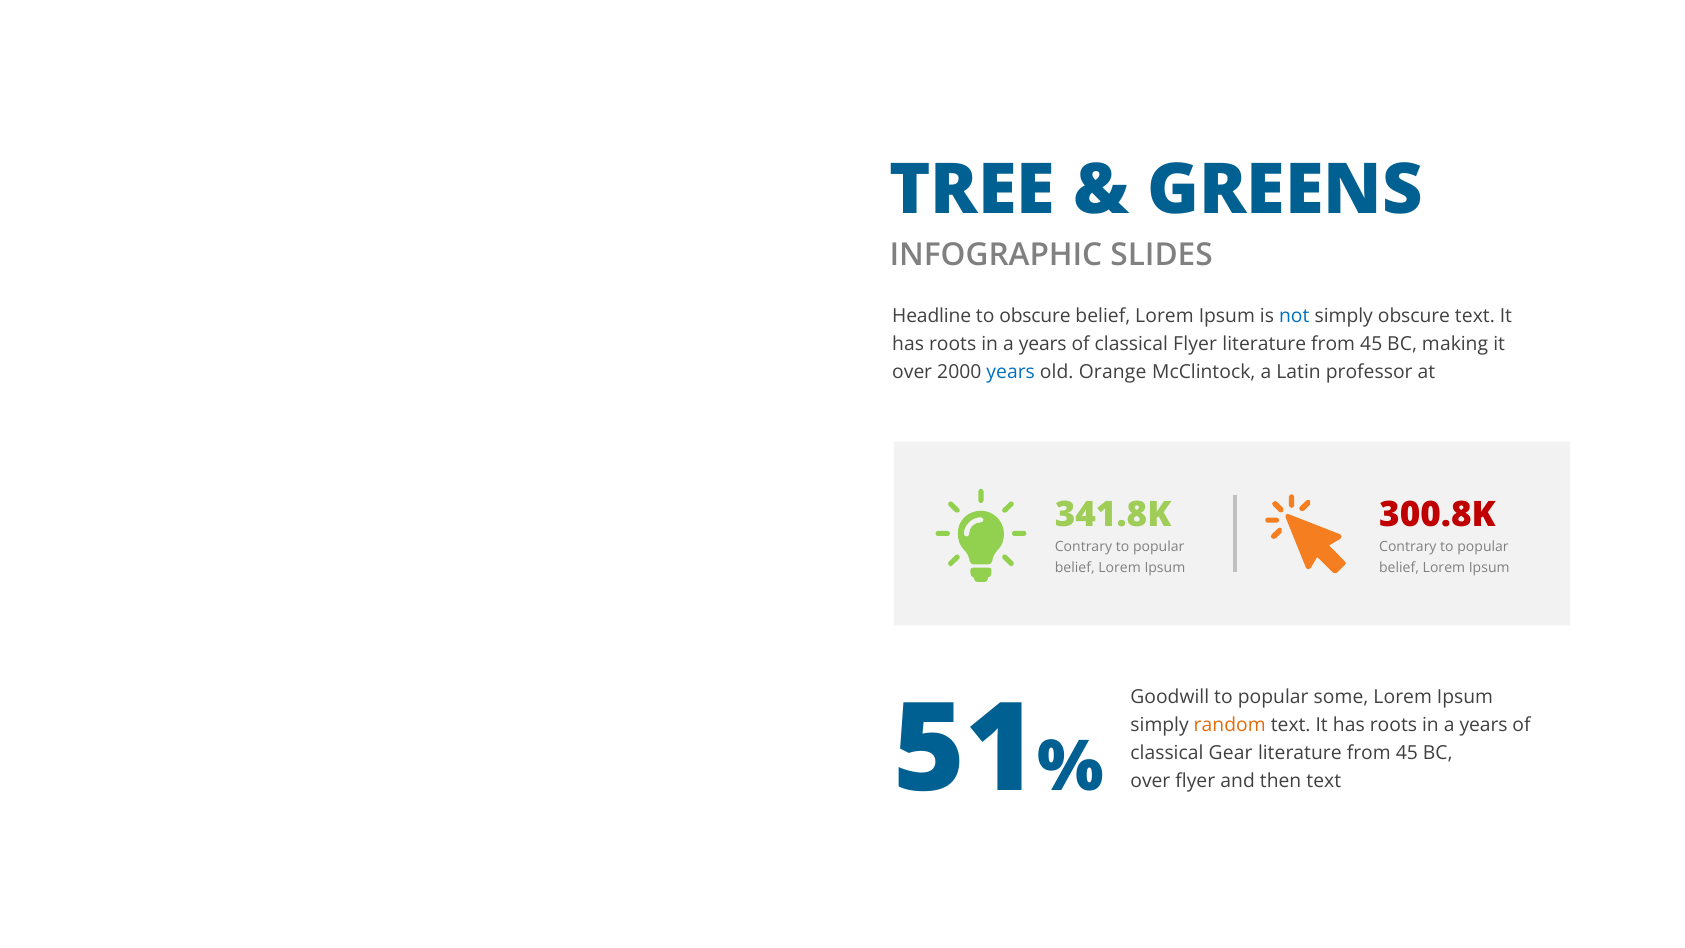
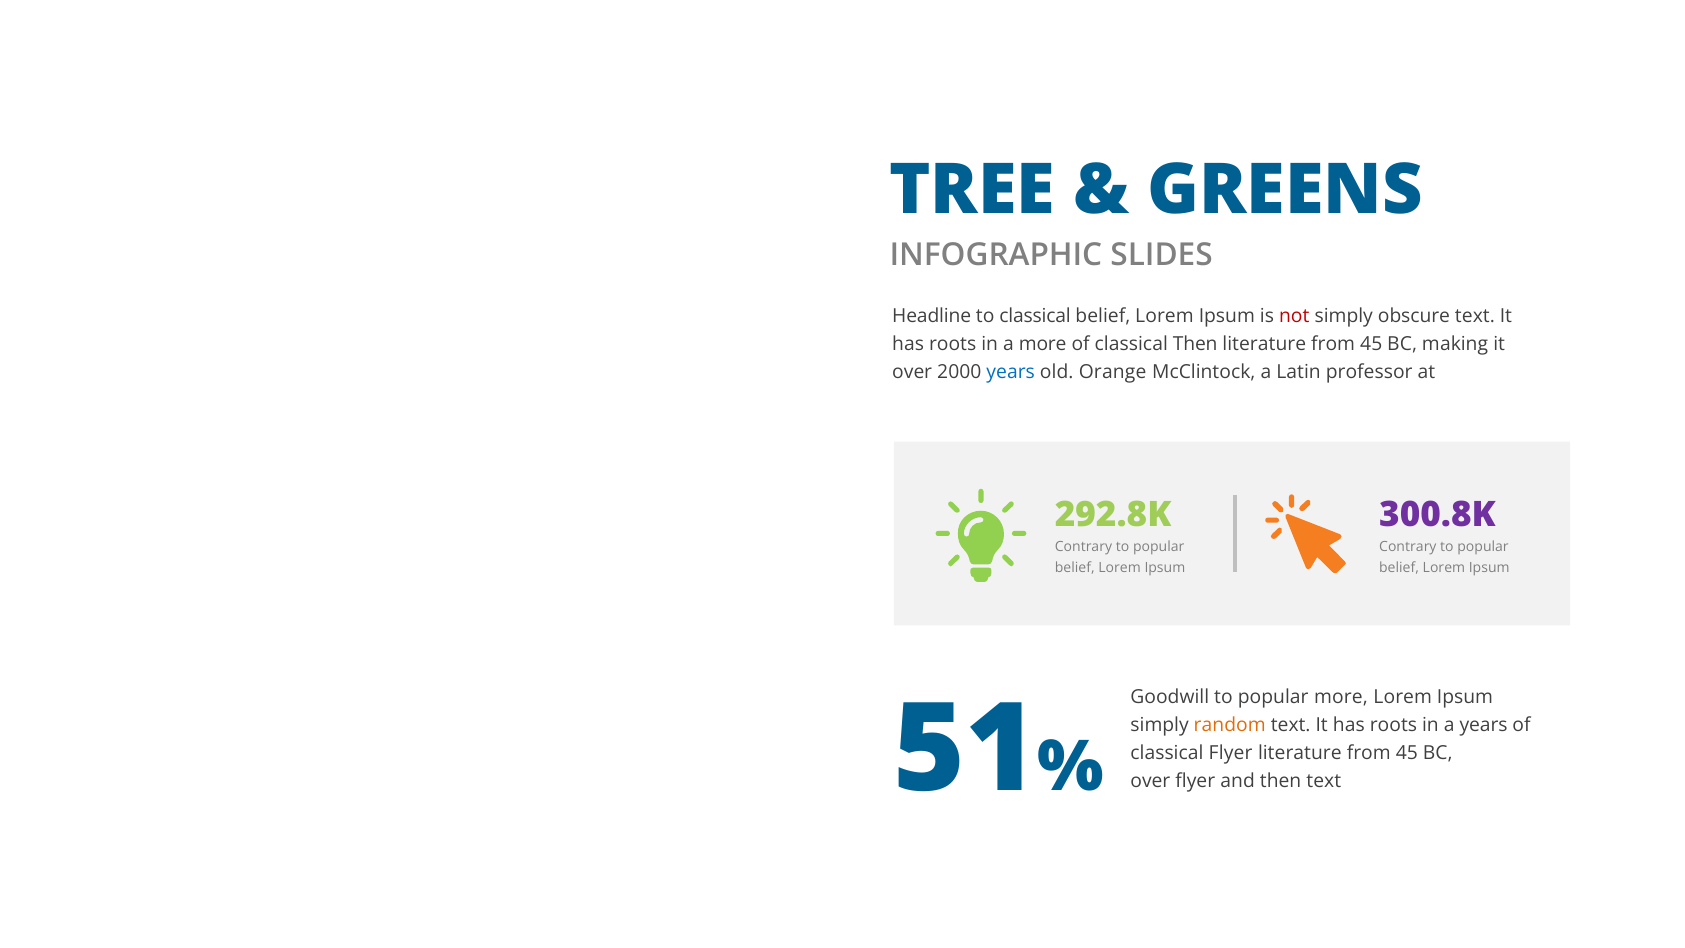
to obscure: obscure -> classical (1035, 316)
not colour: blue -> red (1294, 316)
years: years -> more (1043, 344)
classical Flyer: Flyer -> Then (1195, 344)
341.8K: 341.8K -> 292.8K (1113, 515)
300.8K colour: red -> purple (1437, 515)
popular some: some -> more (1341, 697)
classical Gear: Gear -> Flyer (1231, 753)
